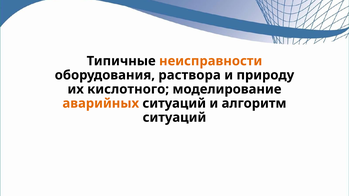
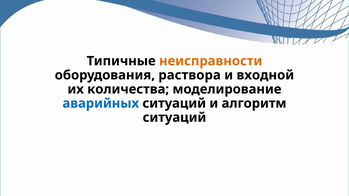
природу: природу -> входной (265, 75)
кислотного: кислотного -> количества (128, 89)
аварийных colour: orange -> blue (101, 104)
